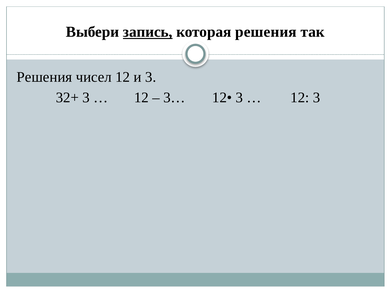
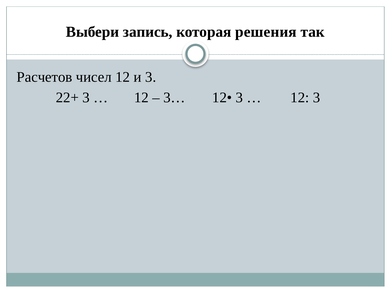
запись underline: present -> none (148, 32)
Решения: Решения -> Расчетов (45, 77)
32+: 32+ -> 22+ (67, 98)
